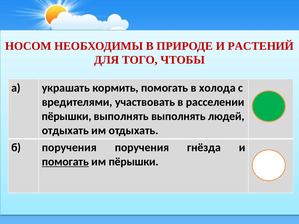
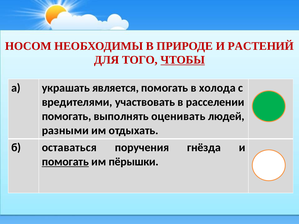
ЧТОБЫ underline: none -> present (183, 60)
кормить: кормить -> является (116, 88)
пёрышки: пёрышки -> помогать (67, 116)
выполнять выполнять: выполнять -> оценивать (178, 116)
отдыхать: отдыхать -> разными (65, 131)
б поручения: поручения -> оставаться (69, 148)
